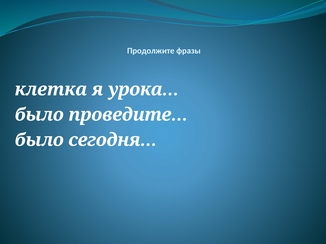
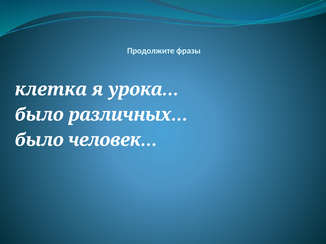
проведите…: проведите… -> различных… (128, 115)
сегодня…: сегодня… -> человек… (113, 140)
